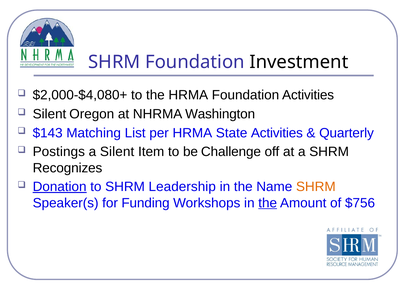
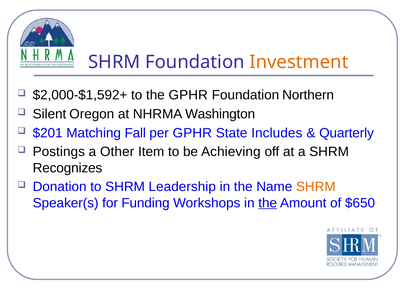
Investment colour: black -> orange (299, 62)
$2,000-$4,080+: $2,000-$4,080+ -> $2,000-$1,592+ (80, 95)
the HRMA: HRMA -> GPHR (188, 95)
Foundation Activities: Activities -> Northern (308, 95)
$143: $143 -> $201 (48, 133)
List: List -> Fall (135, 133)
per HRMA: HRMA -> GPHR (192, 133)
State Activities: Activities -> Includes (277, 133)
a Silent: Silent -> Other (117, 152)
Challenge: Challenge -> Achieving (231, 152)
Donation underline: present -> none (60, 187)
$756: $756 -> $650 (360, 203)
